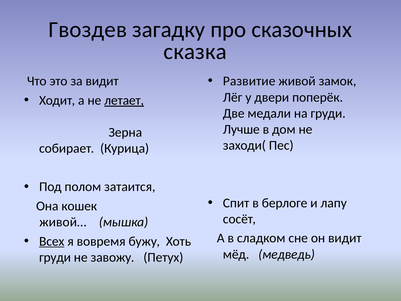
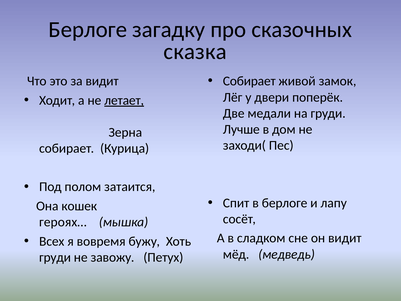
Гвоздев: Гвоздев -> Берлоге (88, 30)
Развитие: Развитие -> Собирает (249, 81)
живой…: живой… -> героях… (63, 222)
Всех underline: present -> none (52, 241)
